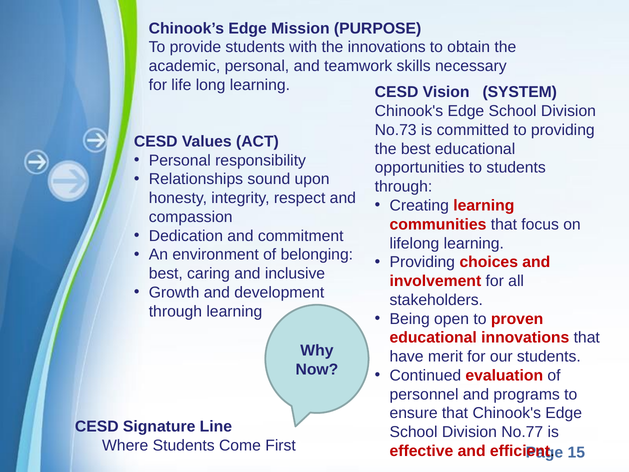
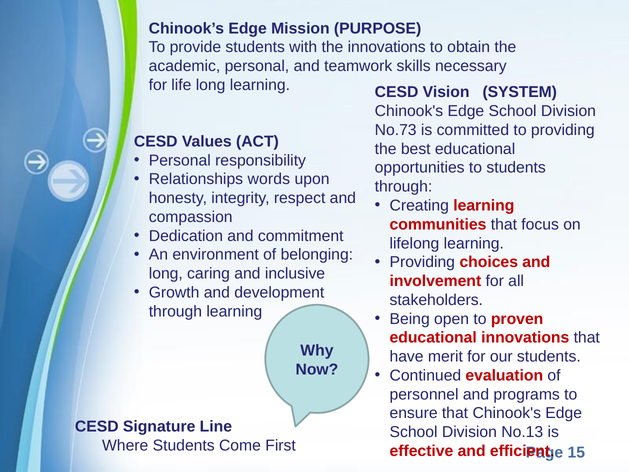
sound: sound -> words (269, 179)
best: best -> long (166, 273)
No.77: No.77 -> No.13 (522, 432)
